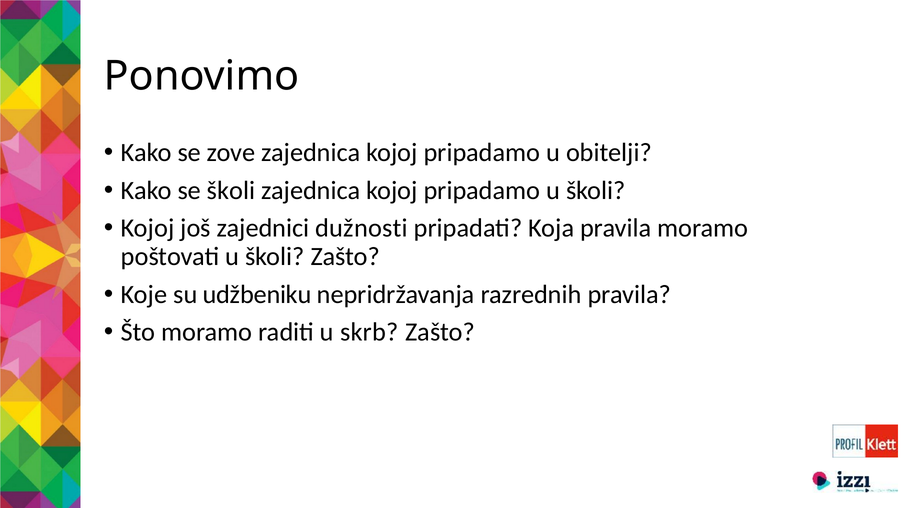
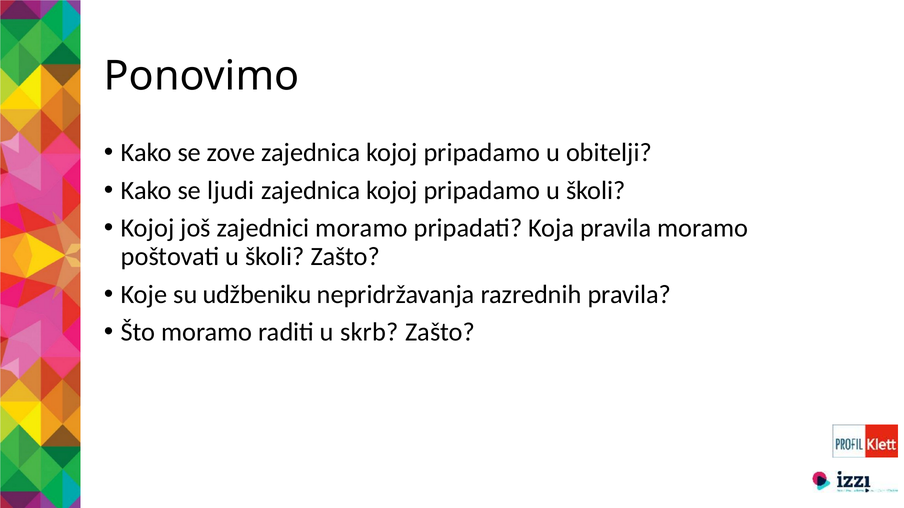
se školi: školi -> ljudi (231, 191)
zajednici dužnosti: dužnosti -> moramo (362, 228)
